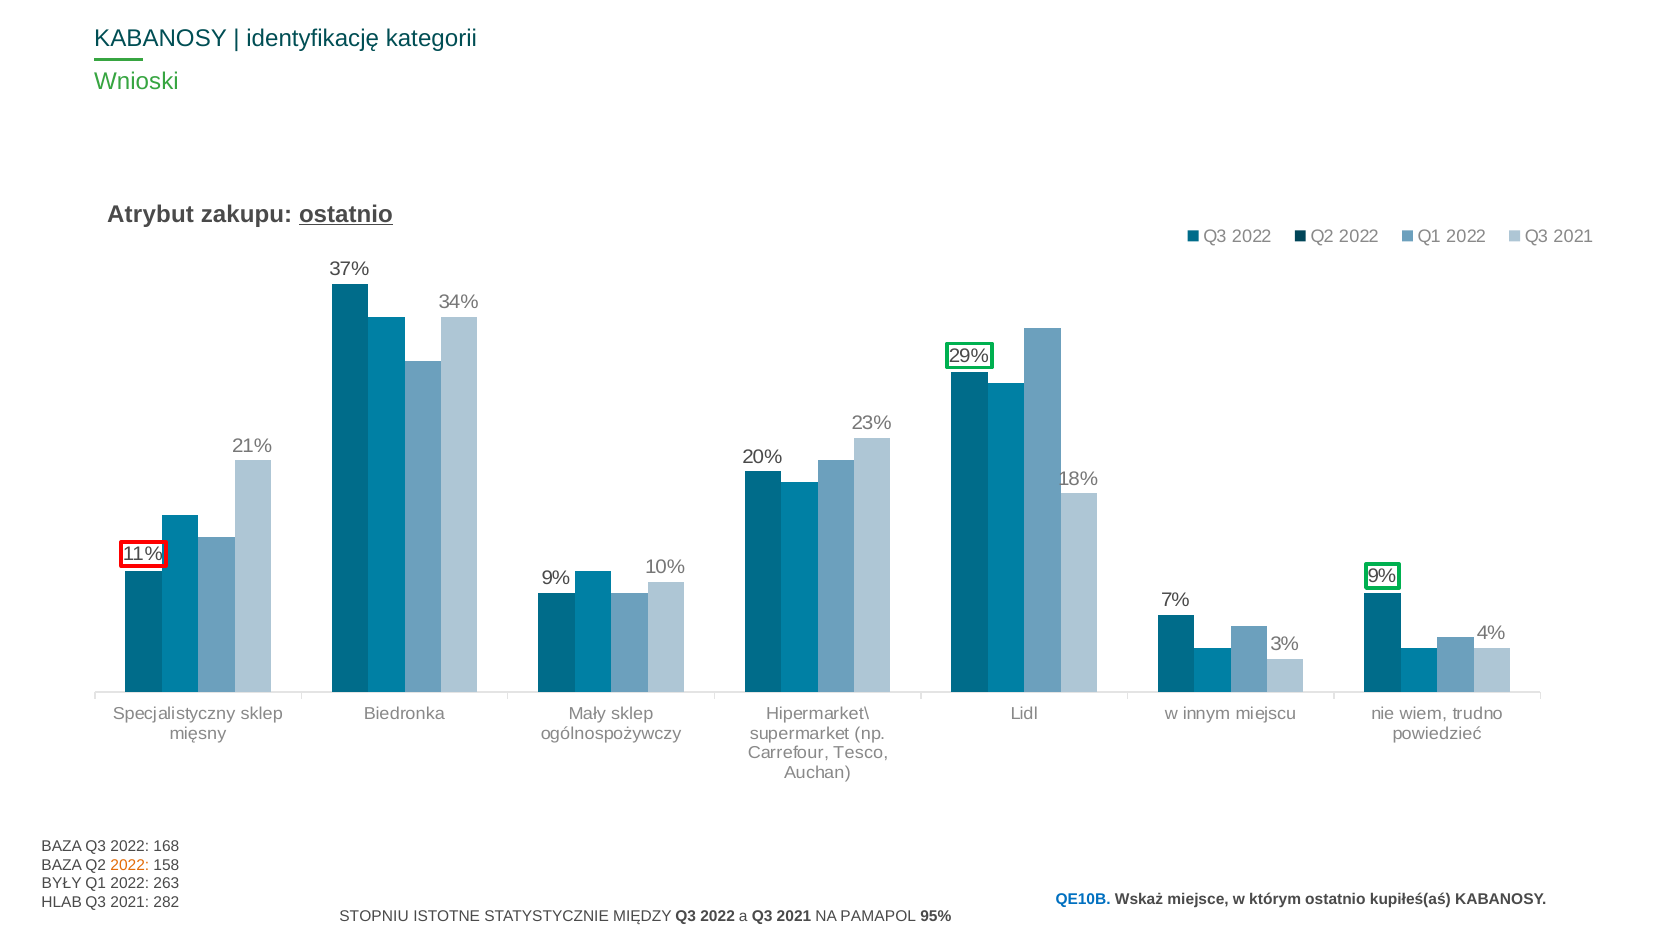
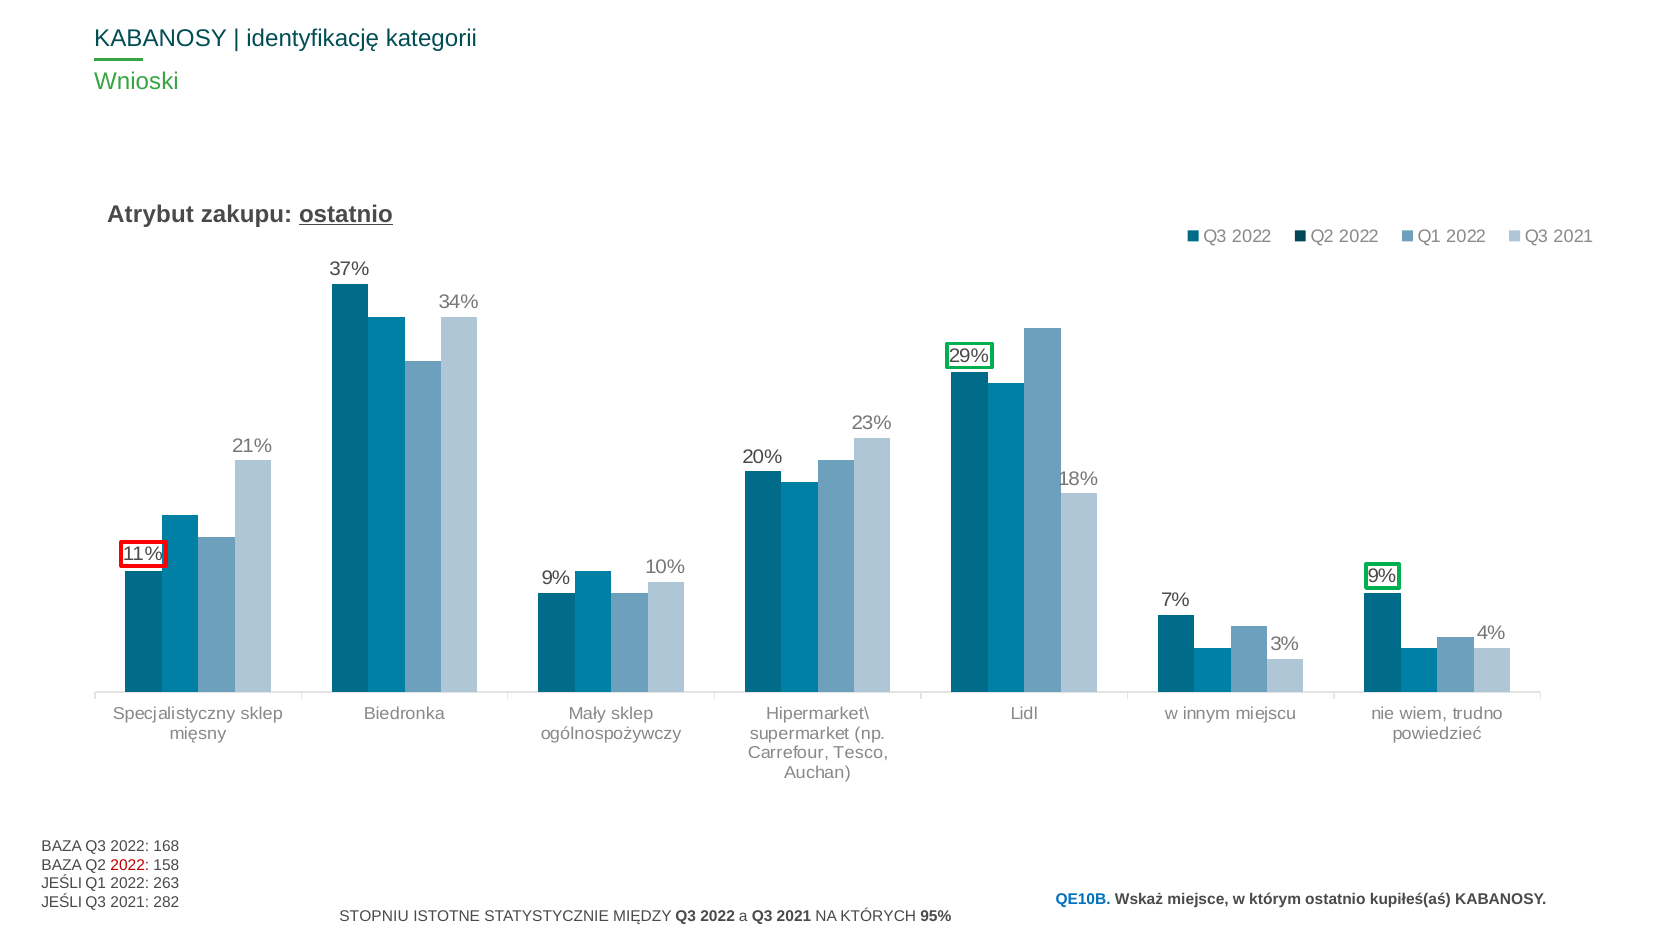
2022 colour: orange -> red (130, 865)
BYŁY: BYŁY -> JEŚLI (62, 883)
HLAB: HLAB -> JEŚLI (62, 902)
PAMAPOL: PAMAPOL -> KTÓRYCH (878, 916)
